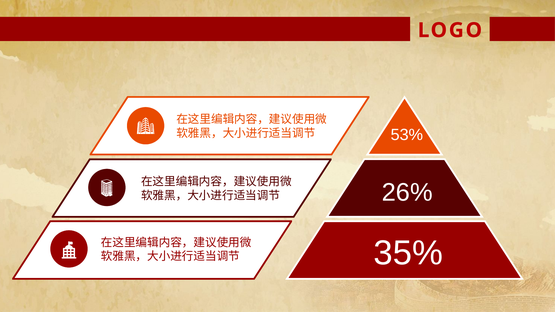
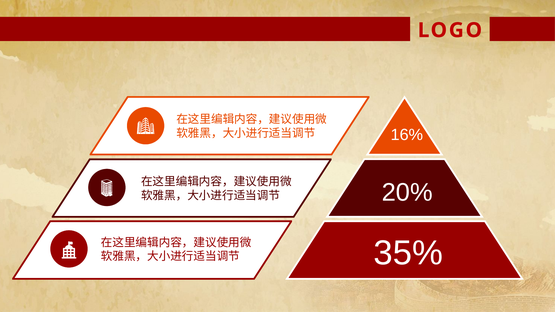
53%: 53% -> 16% (407, 135)
26%: 26% -> 20% (407, 192)
